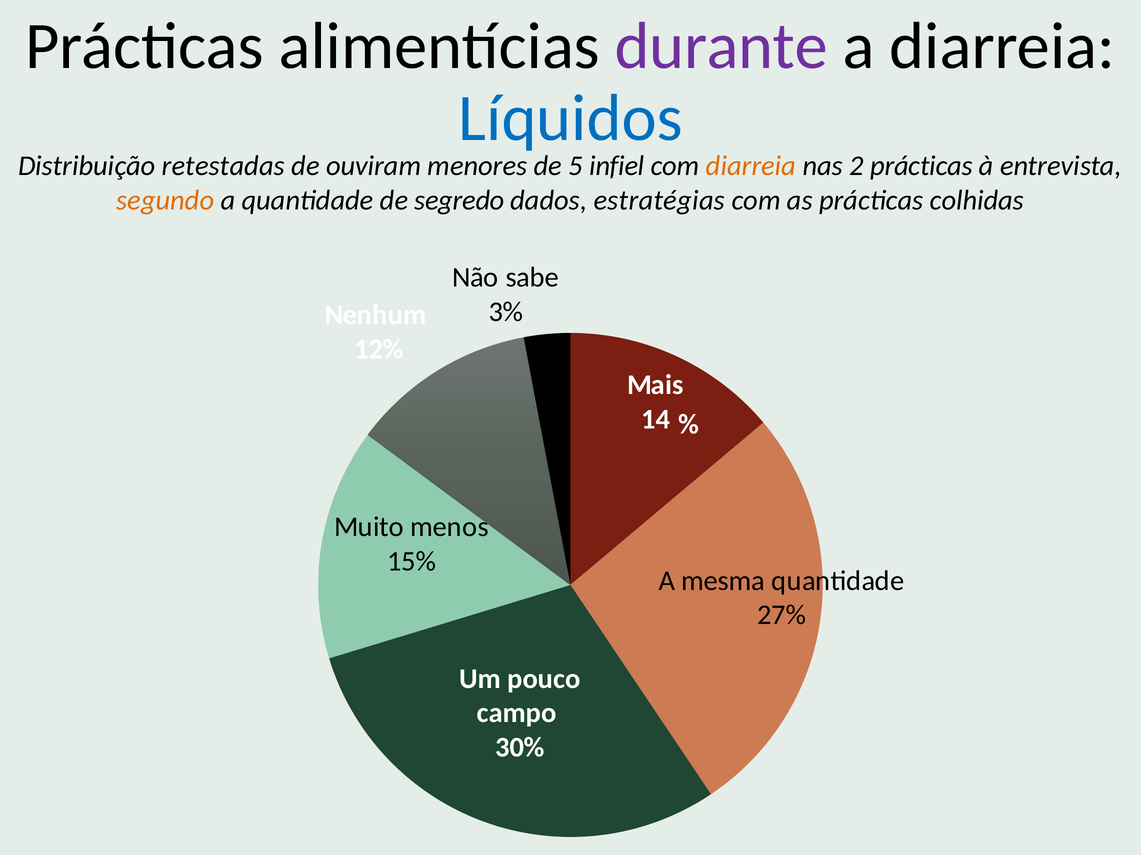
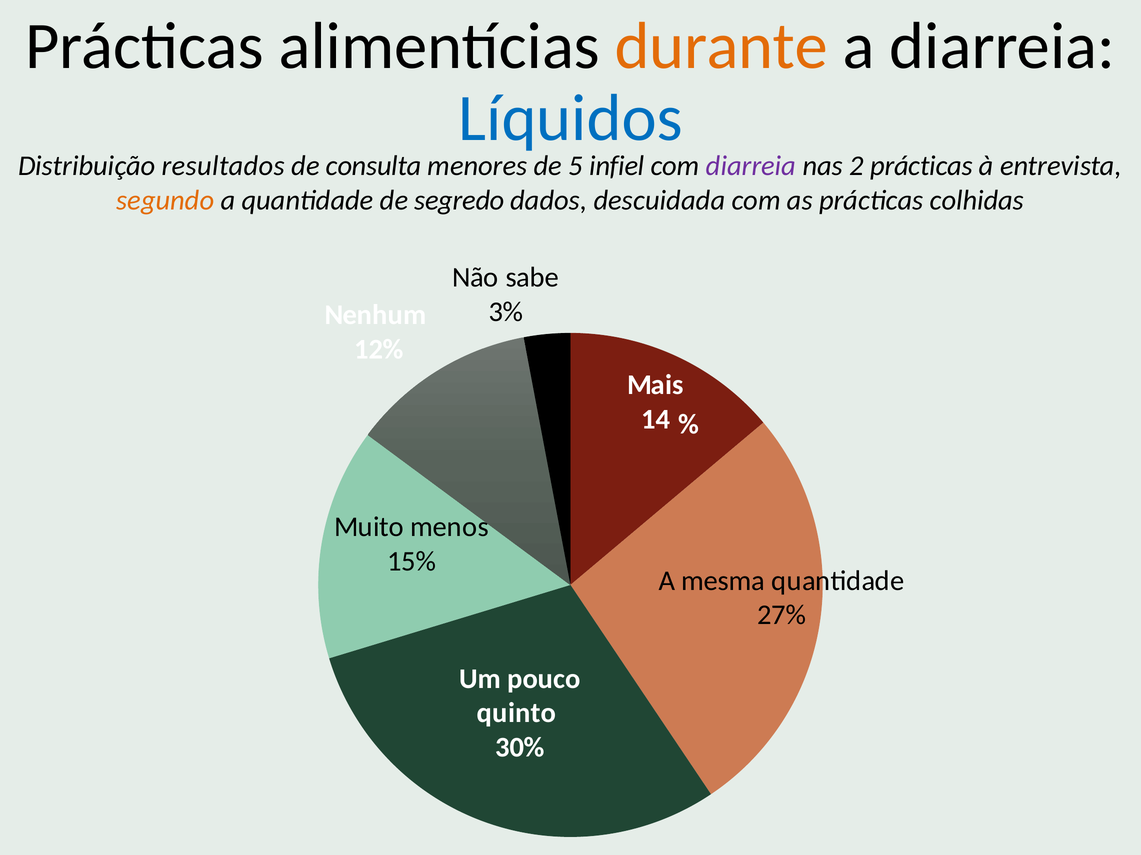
durante colour: purple -> orange (721, 46)
retestadas: retestadas -> resultados (223, 166)
ouviram: ouviram -> consulta (374, 166)
diarreia colour: orange -> purple (751, 166)
estratégias: estratégias -> descuidada (659, 200)
campo: campo -> quinto (517, 714)
